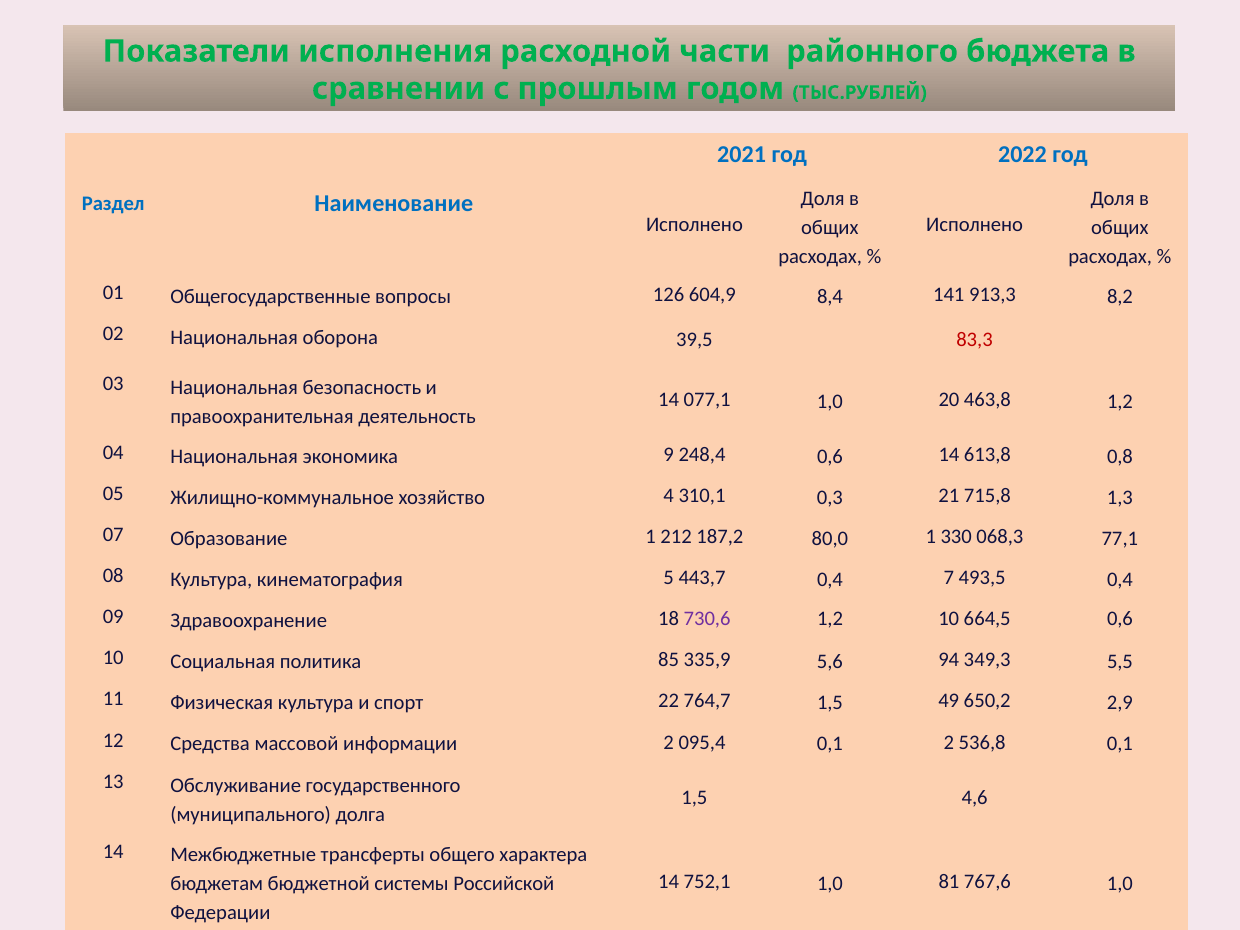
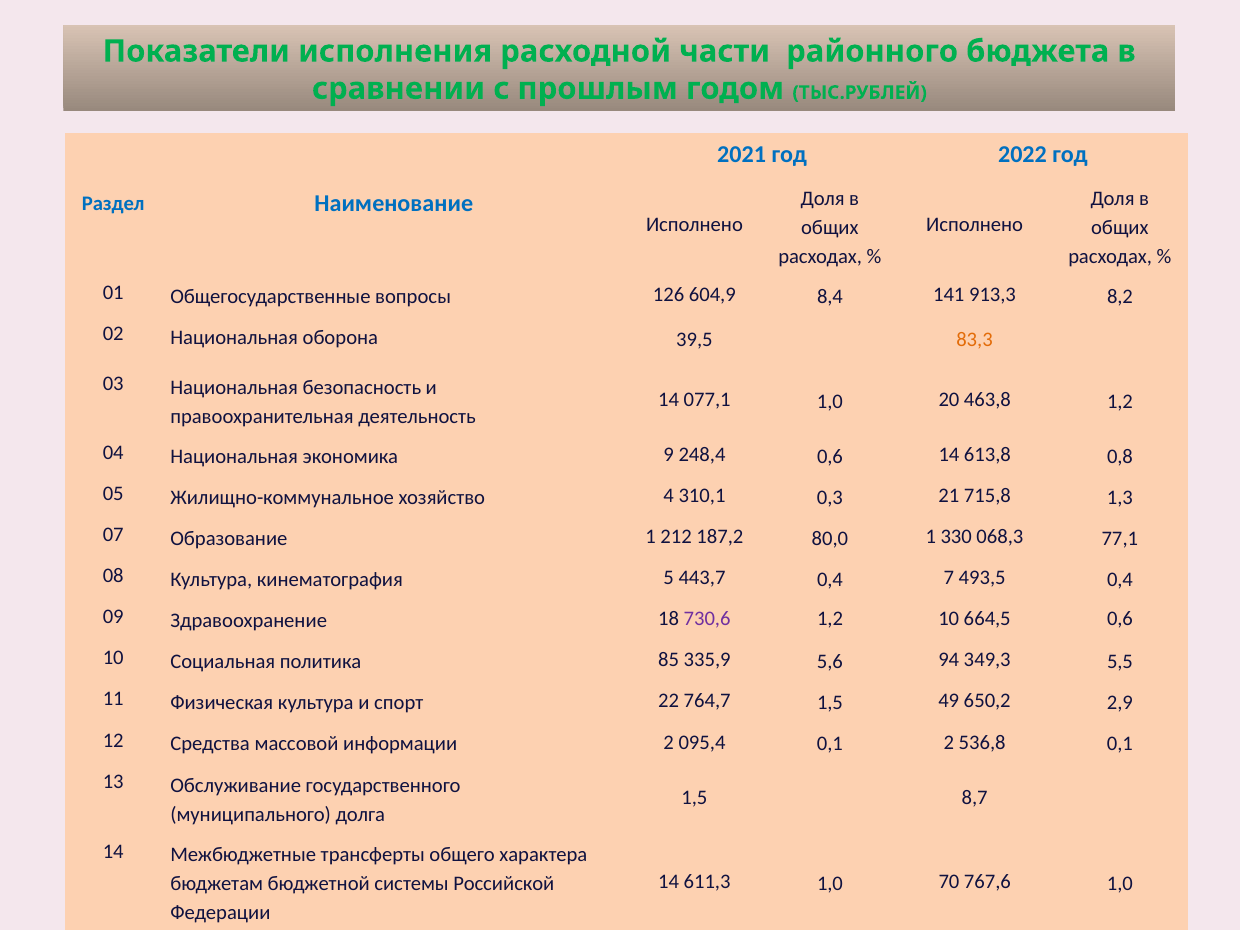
83,3 colour: red -> orange (975, 340)
4,6: 4,6 -> 8,7 (975, 798)
752,1: 752,1 -> 611,3 (707, 881)
81: 81 -> 70 (949, 881)
